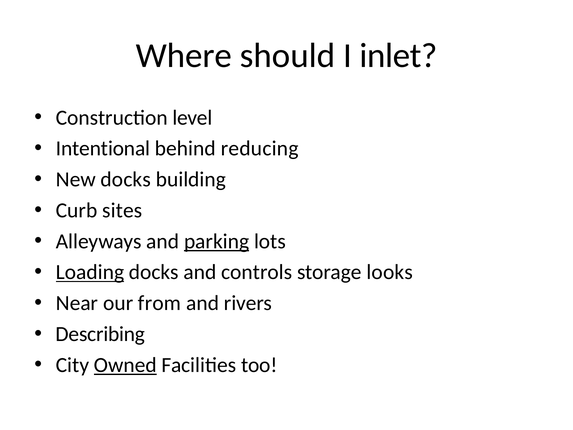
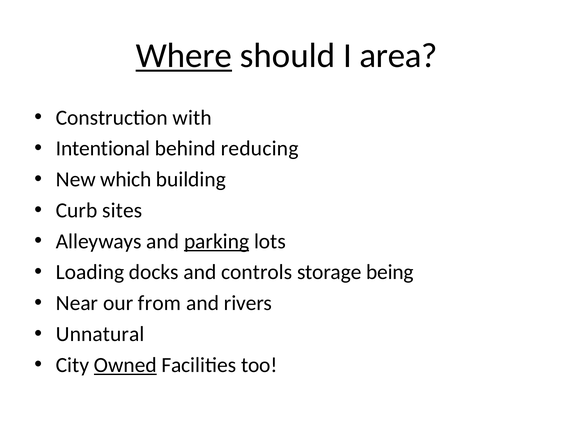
Where underline: none -> present (184, 55)
inlet: inlet -> area (398, 55)
level: level -> with (192, 118)
New docks: docks -> which (126, 179)
Loading underline: present -> none (90, 272)
looks: looks -> being (390, 272)
Describing: Describing -> Unnatural (100, 334)
